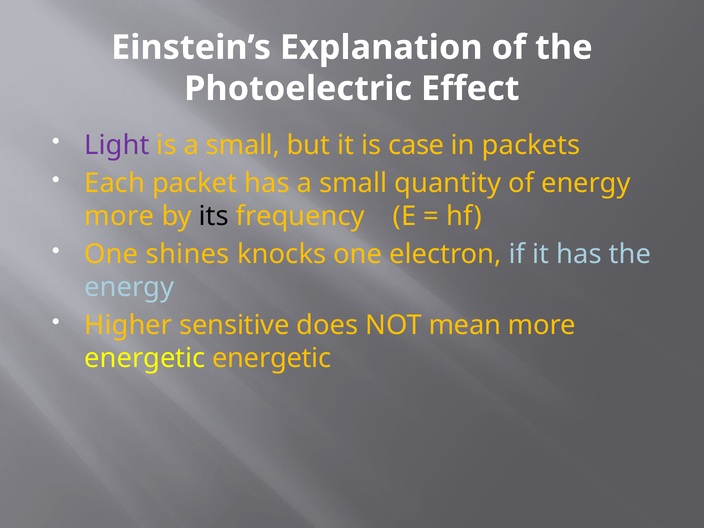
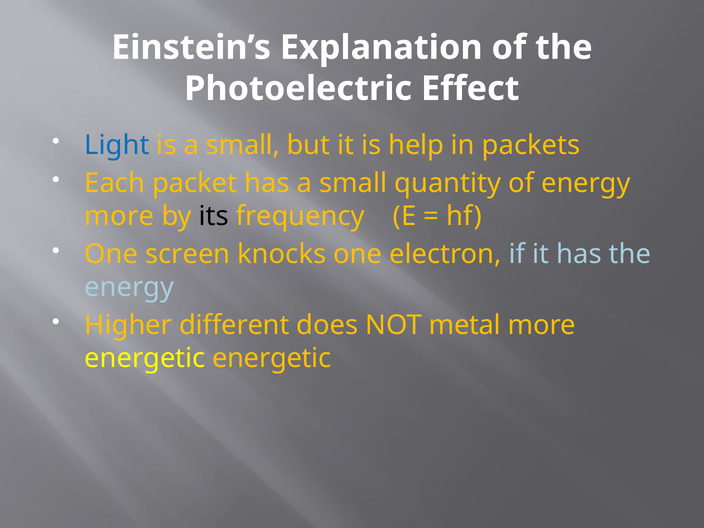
Light colour: purple -> blue (117, 145)
case: case -> help (416, 145)
shines: shines -> screen (188, 254)
sensitive: sensitive -> different (234, 325)
mean: mean -> metal (465, 325)
